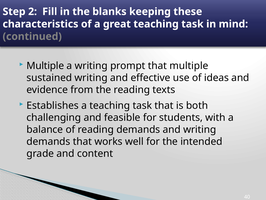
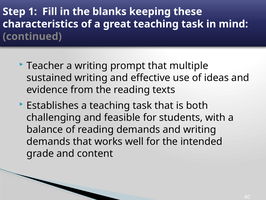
2: 2 -> 1 (33, 12)
Multiple: Multiple -> Teacher (45, 66)
